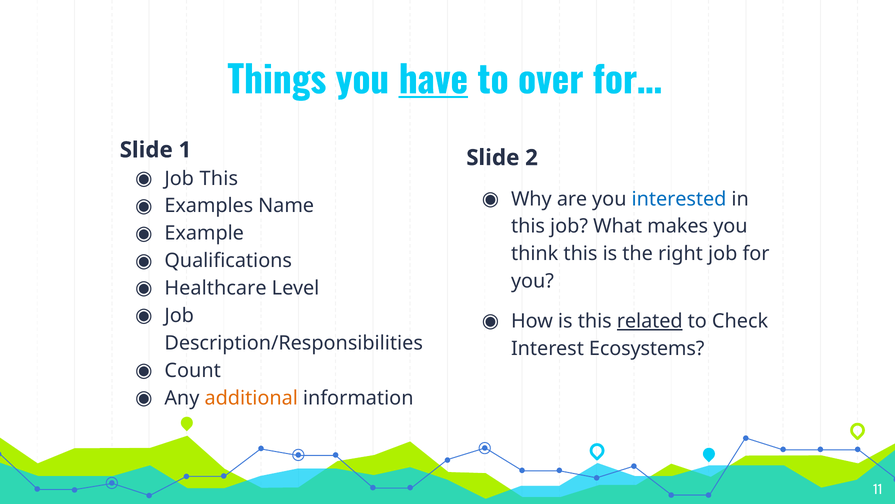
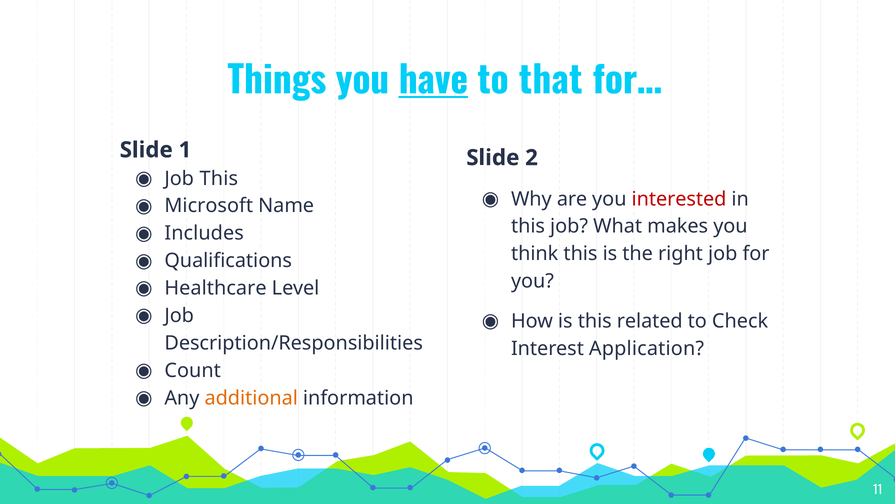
over: over -> that (551, 81)
interested colour: blue -> red (679, 199)
Examples: Examples -> Microsoft (209, 206)
Example: Example -> Includes (204, 233)
related underline: present -> none (650, 321)
Ecosystems: Ecosystems -> Application (647, 348)
